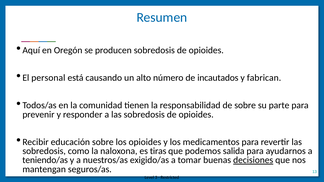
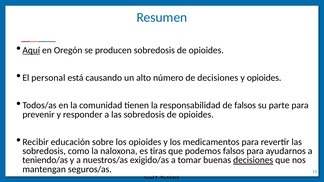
Aquí underline: none -> present (31, 50)
de incautados: incautados -> decisiones (218, 78)
y fabrican: fabrican -> opioides (264, 78)
de sobre: sobre -> falsos (245, 106)
podemos salida: salida -> falsos (234, 151)
